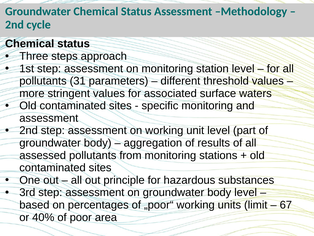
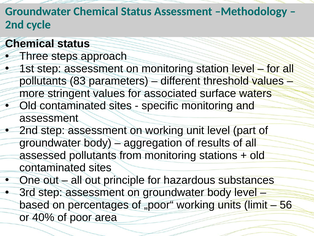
31: 31 -> 83 (78, 81)
67: 67 -> 56 (286, 204)
